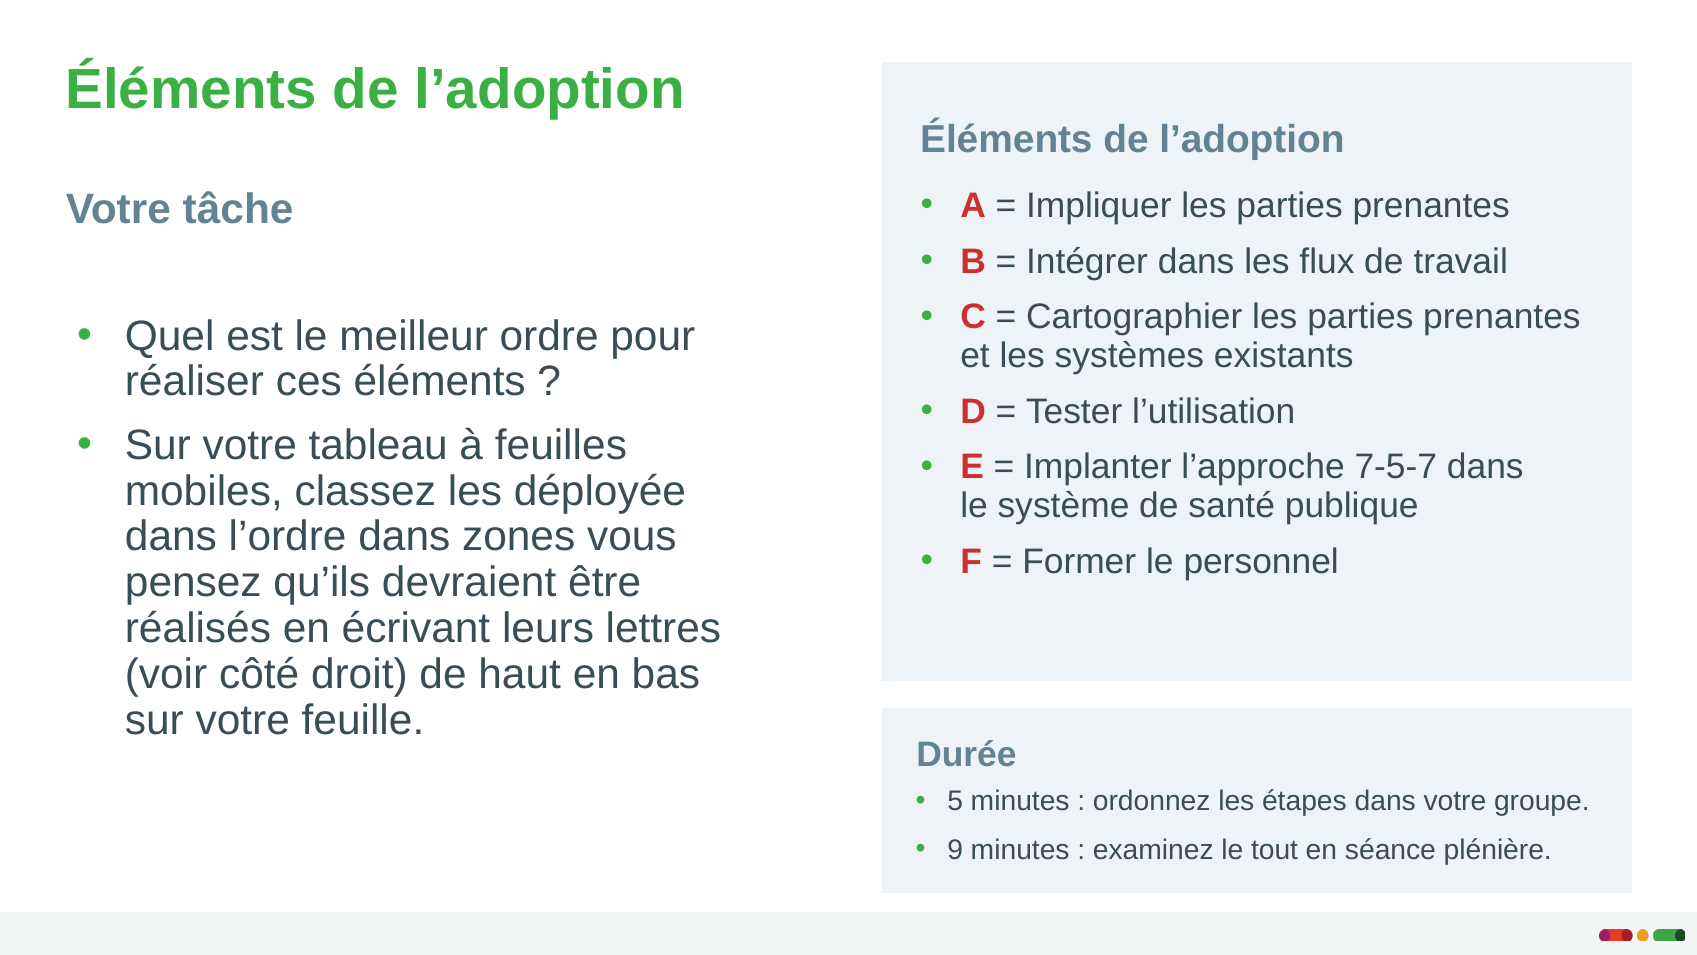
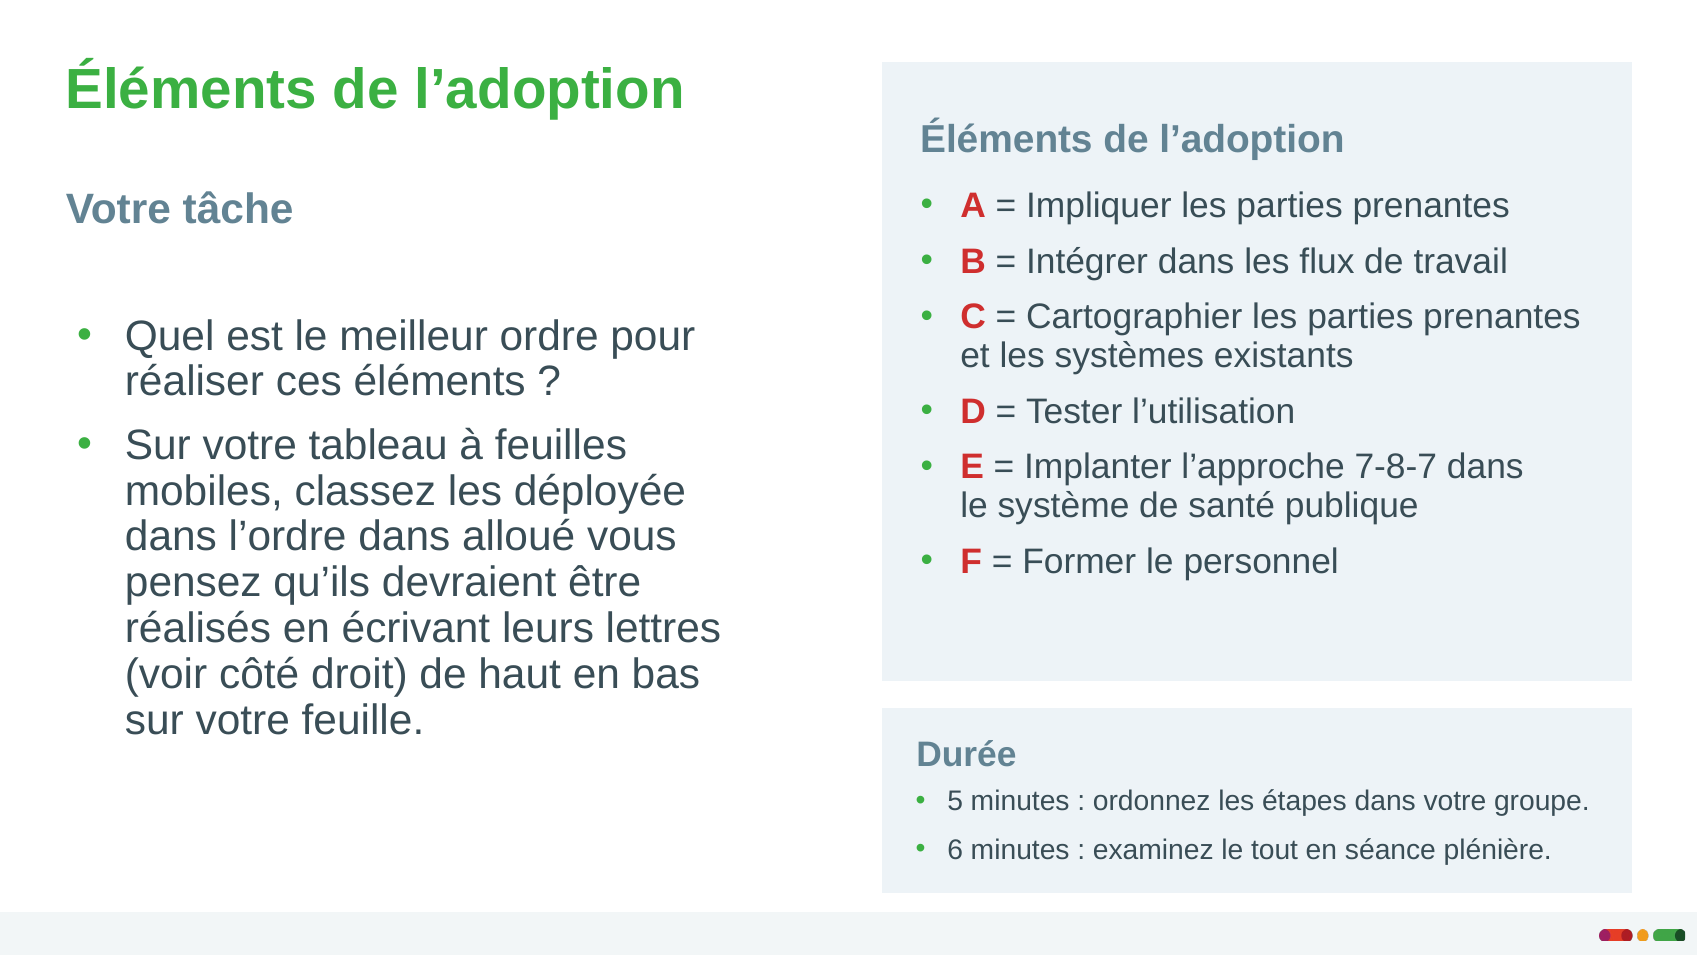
7-5-7: 7-5-7 -> 7-8-7 (1396, 467)
zones: zones -> alloué (519, 537)
9: 9 -> 6 (955, 849)
